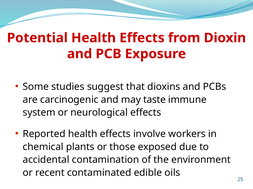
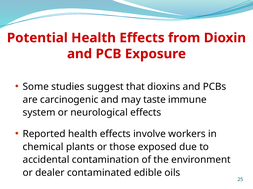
recent: recent -> dealer (50, 173)
